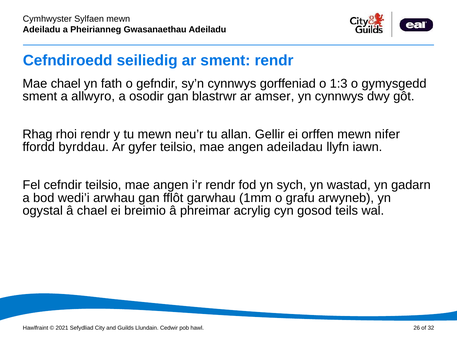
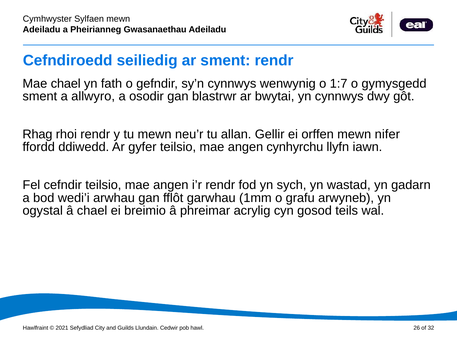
gorffeniad: gorffeniad -> wenwynig (288, 83)
1:3: 1:3 -> 1:7 (339, 83)
amser: amser -> bwytai (275, 96)
byrddau: byrddau -> ddiwedd (84, 147)
adeiladau: adeiladau -> cynhyrchu (295, 147)
